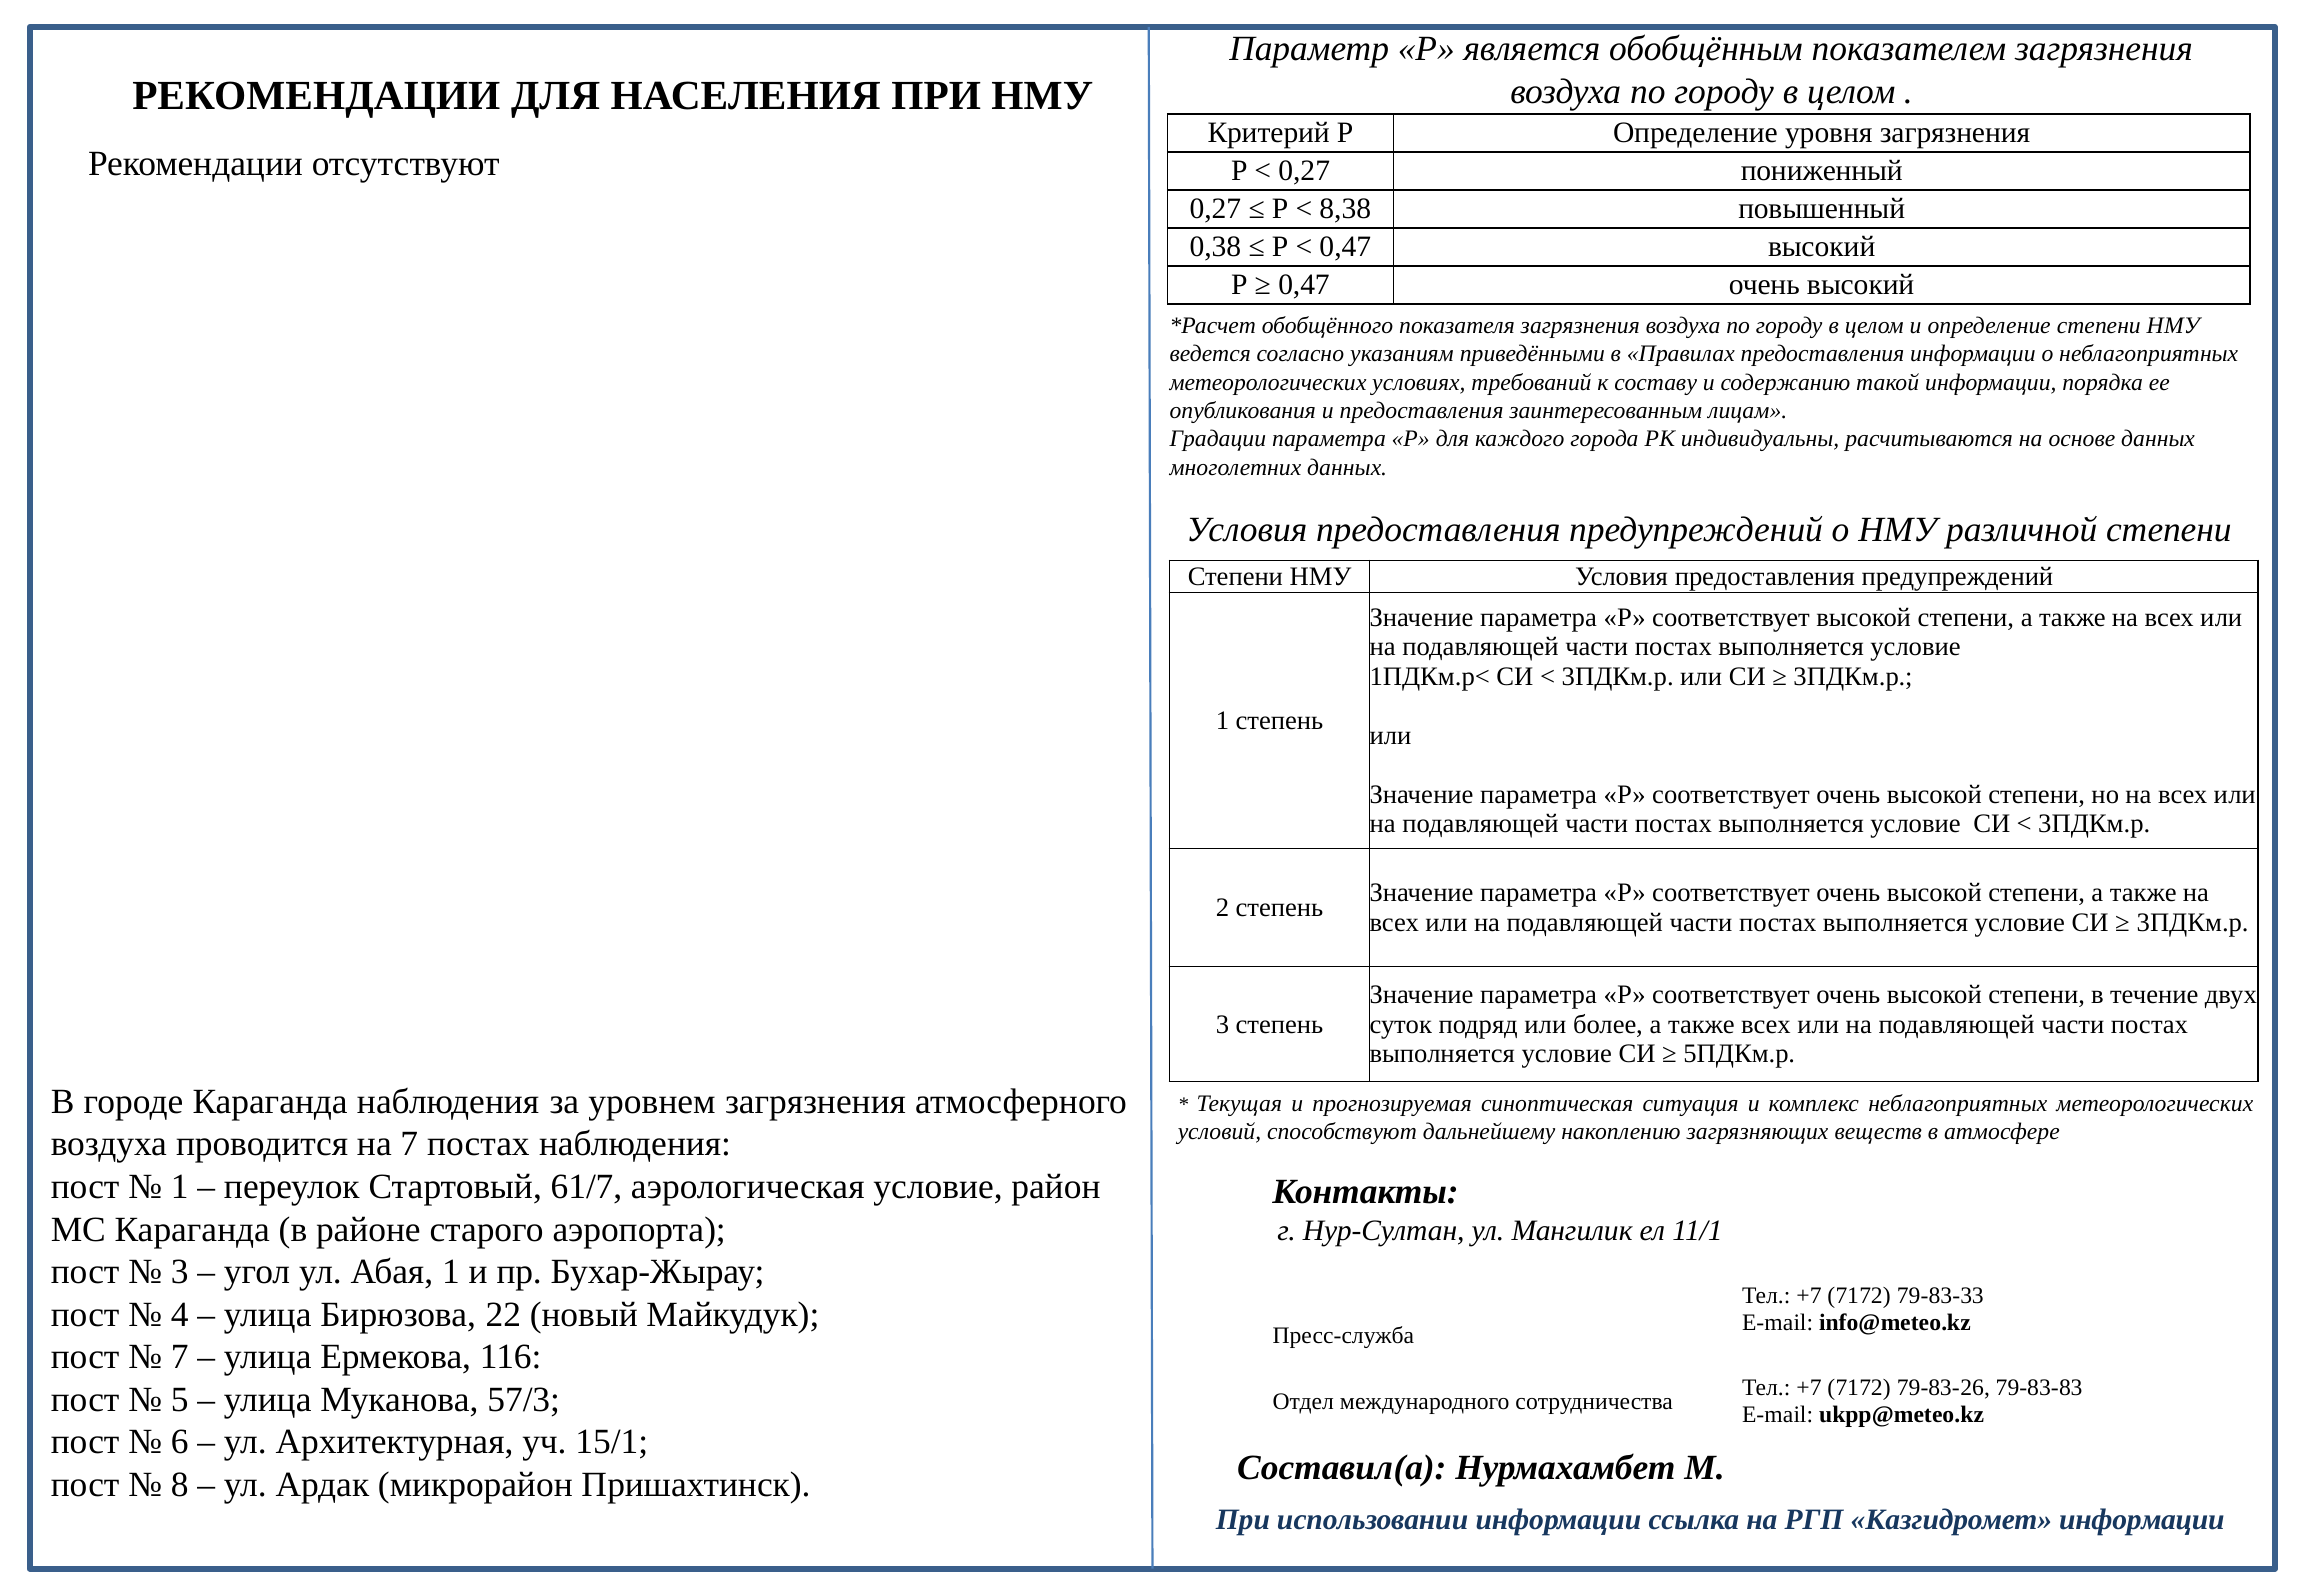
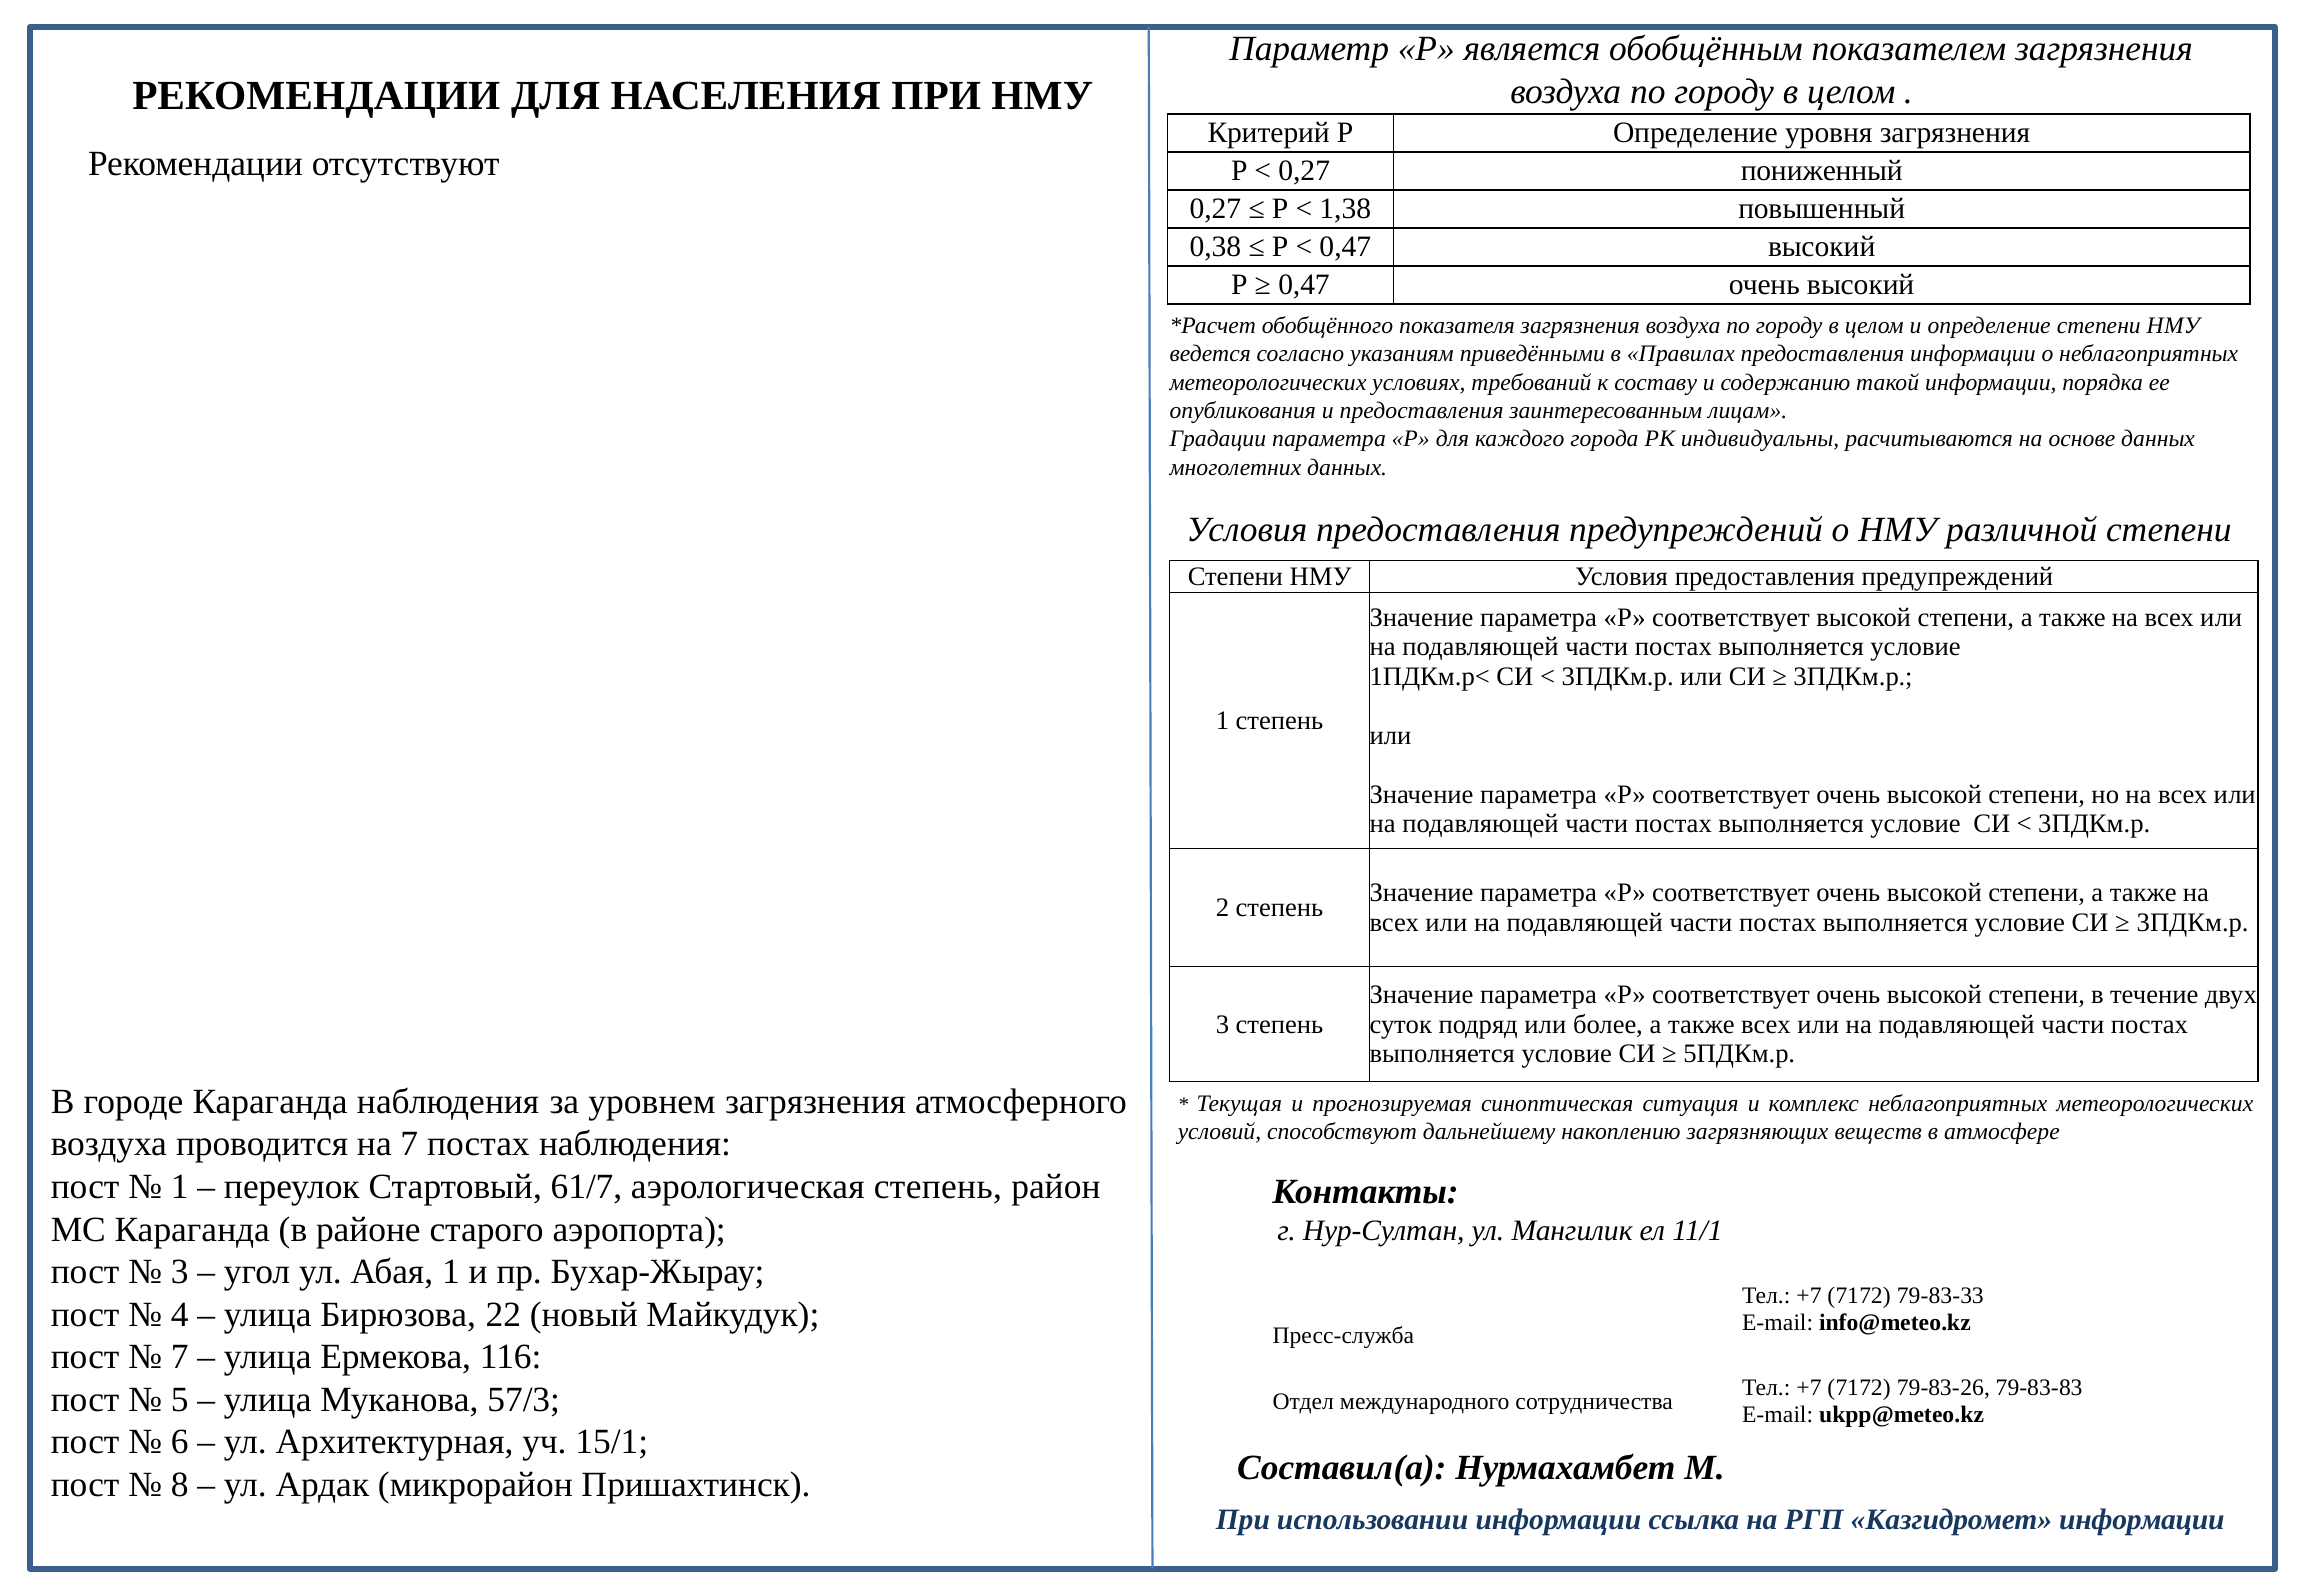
8,38: 8,38 -> 1,38 (1345, 209)
аэрологическая условие: условие -> степень (938, 1187)
